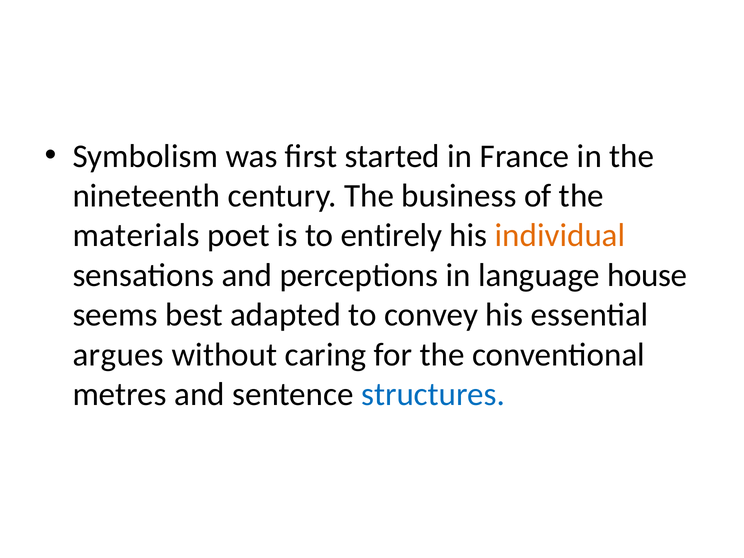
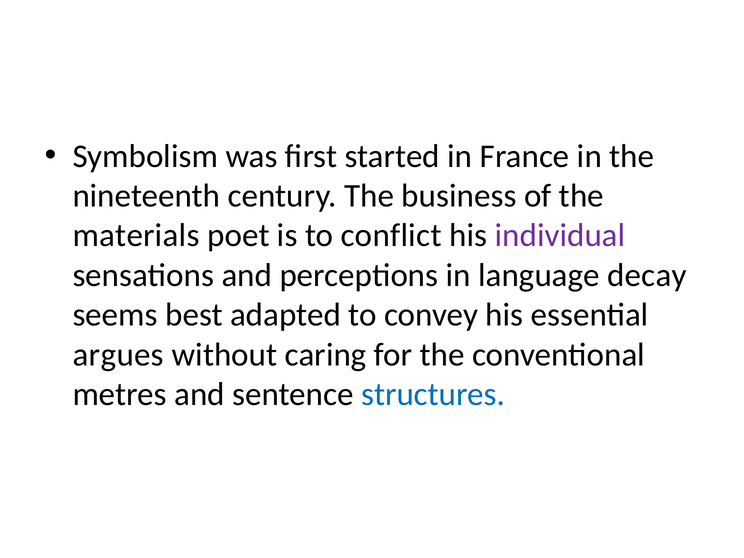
entirely: entirely -> conflict (391, 236)
individual colour: orange -> purple (560, 236)
house: house -> decay (647, 275)
